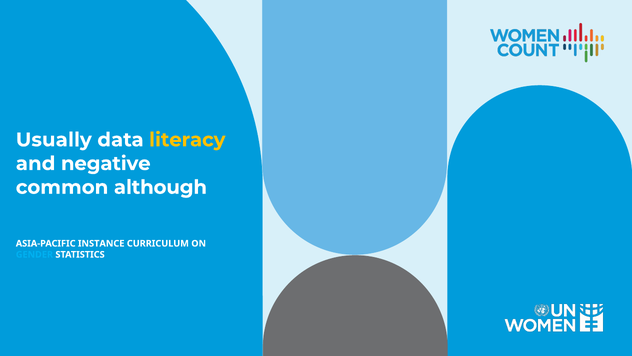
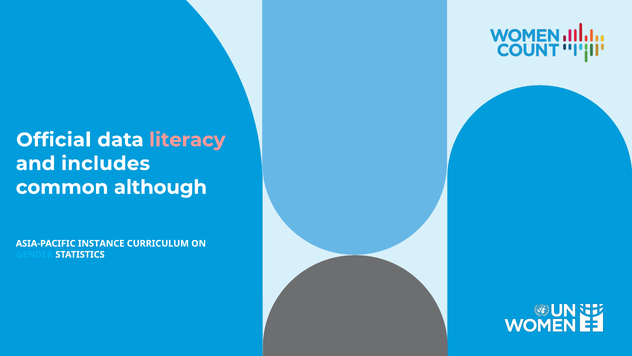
Usually: Usually -> Official (54, 140)
literacy colour: yellow -> pink (187, 140)
negative: negative -> includes (106, 163)
